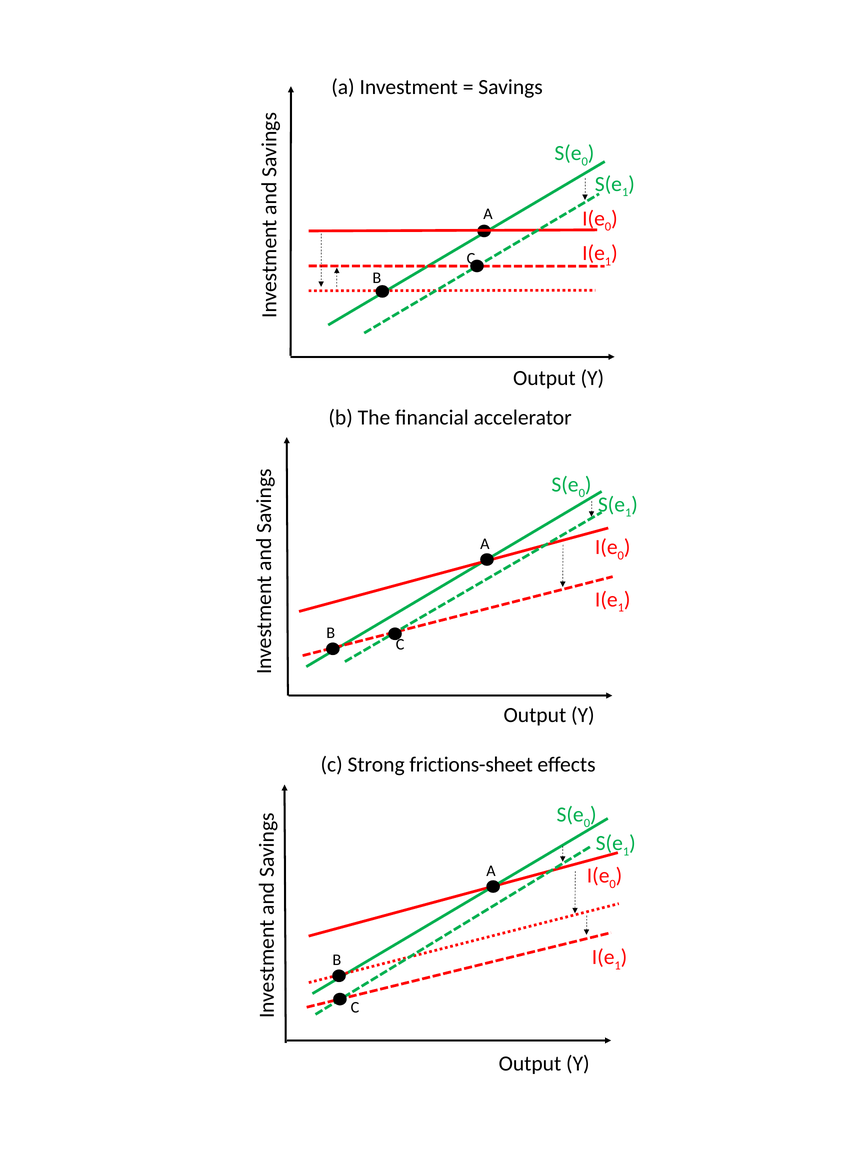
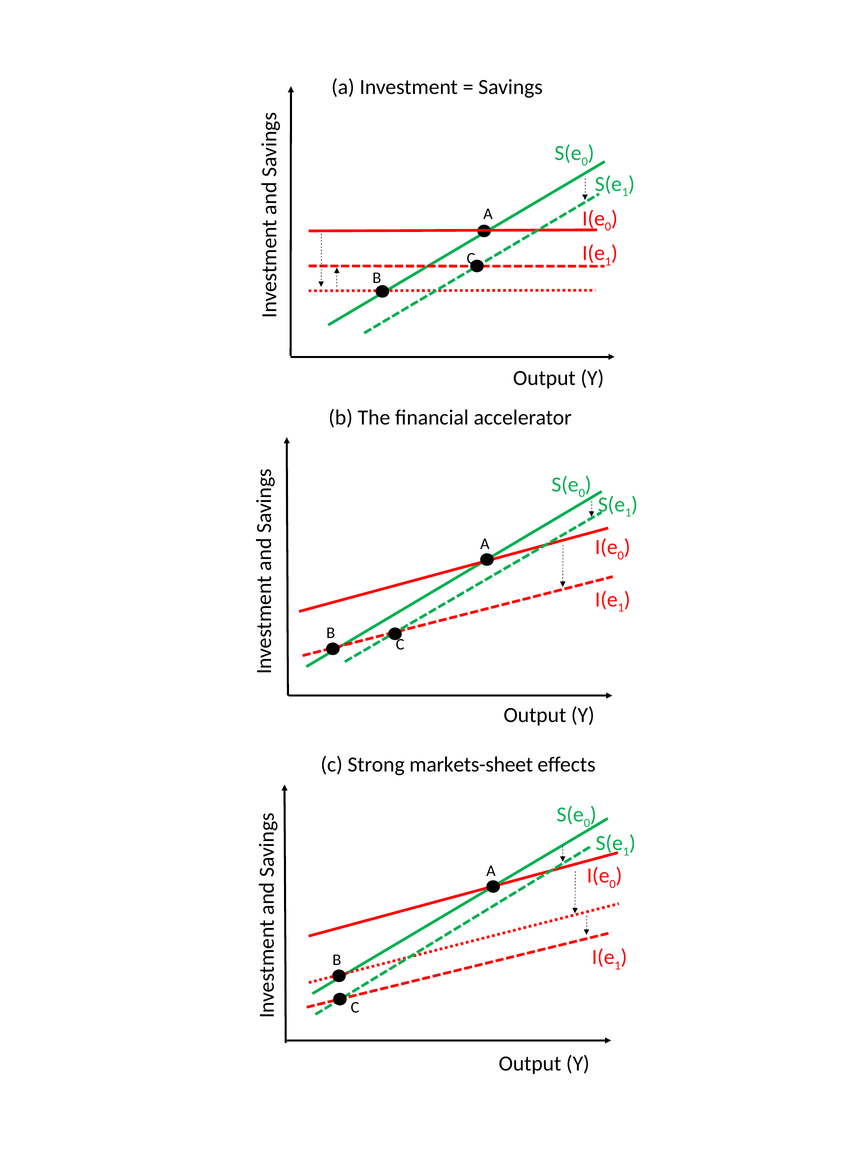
frictions-sheet: frictions-sheet -> markets-sheet (471, 764)
